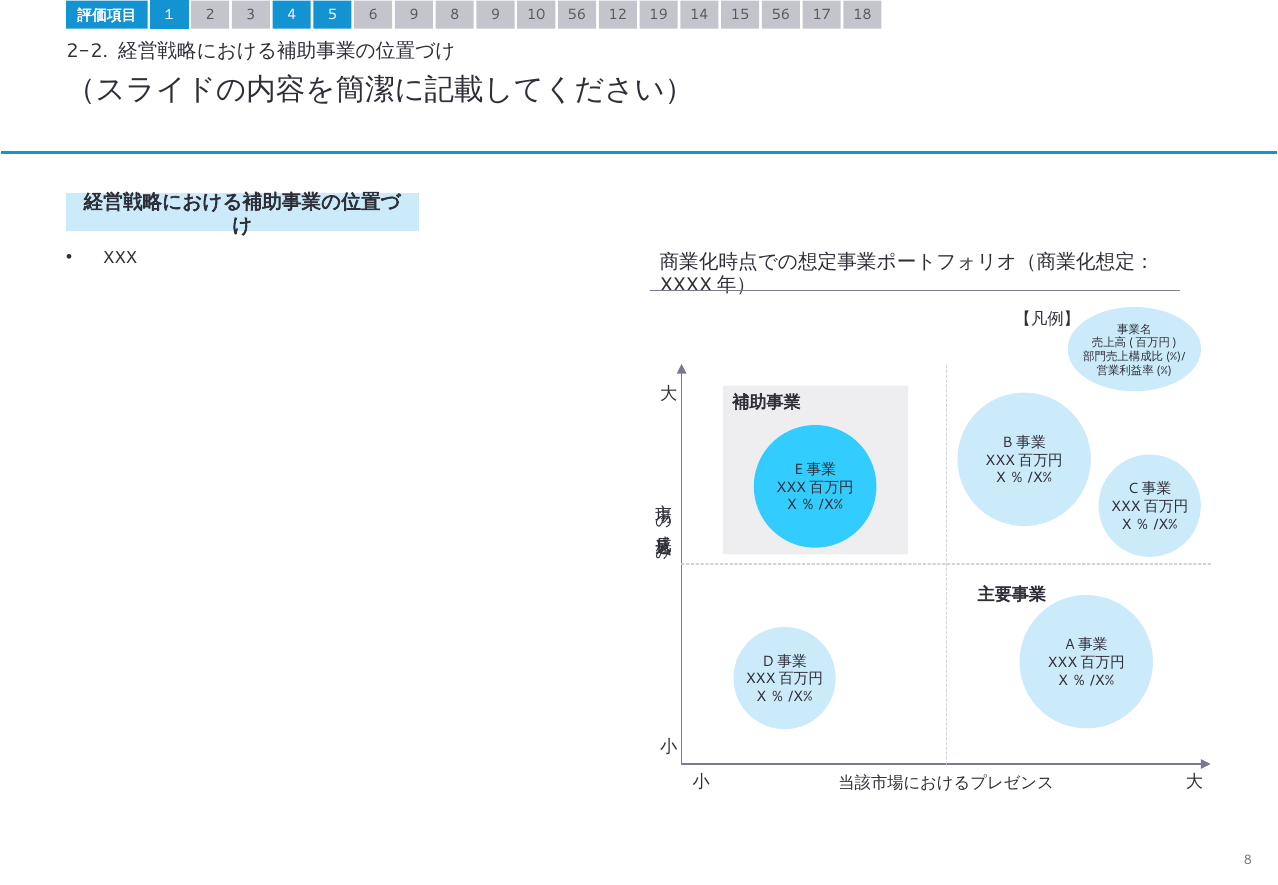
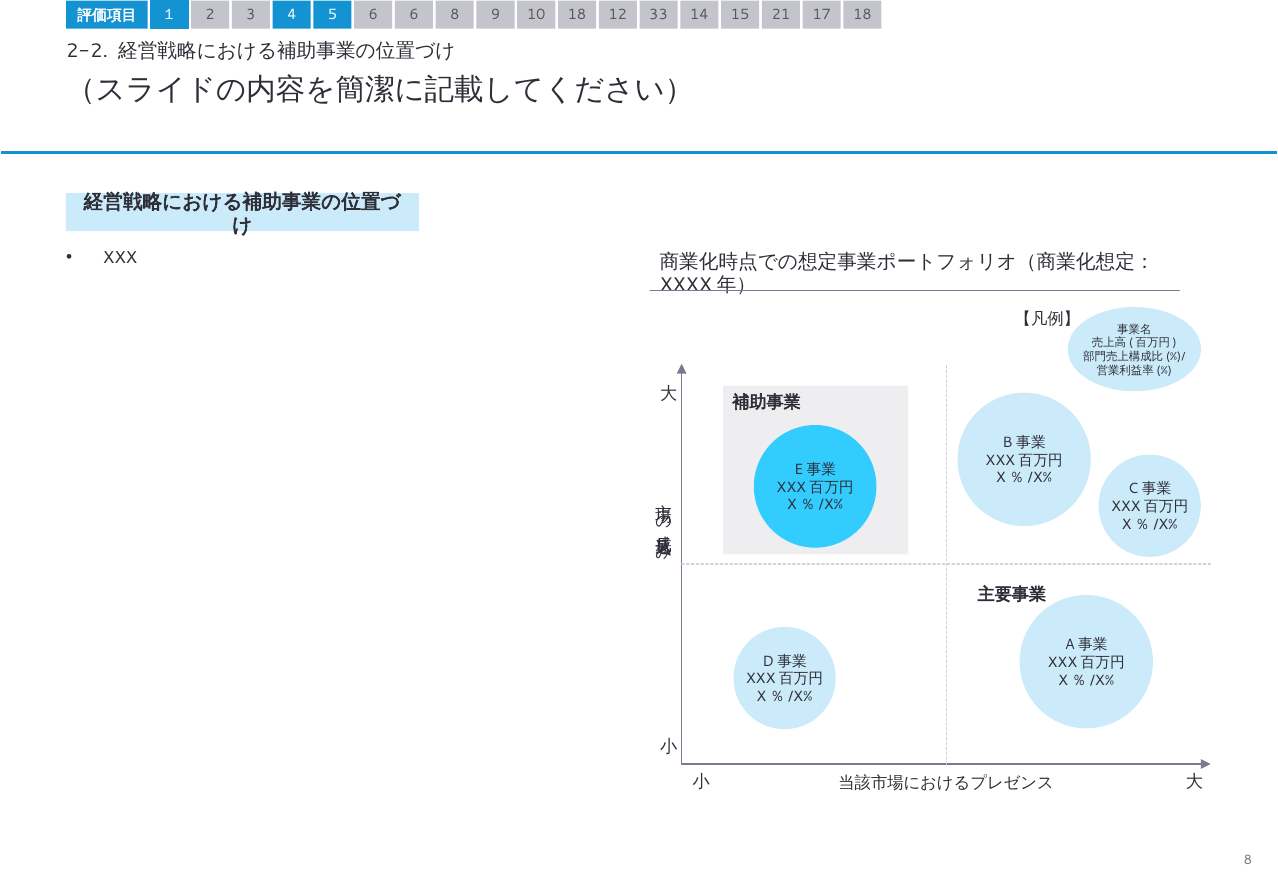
6 9: 9 -> 6 (414, 15)
10 56: 56 -> 18 (577, 15)
19: 19 -> 33 (659, 15)
15 56: 56 -> 21 (781, 15)
